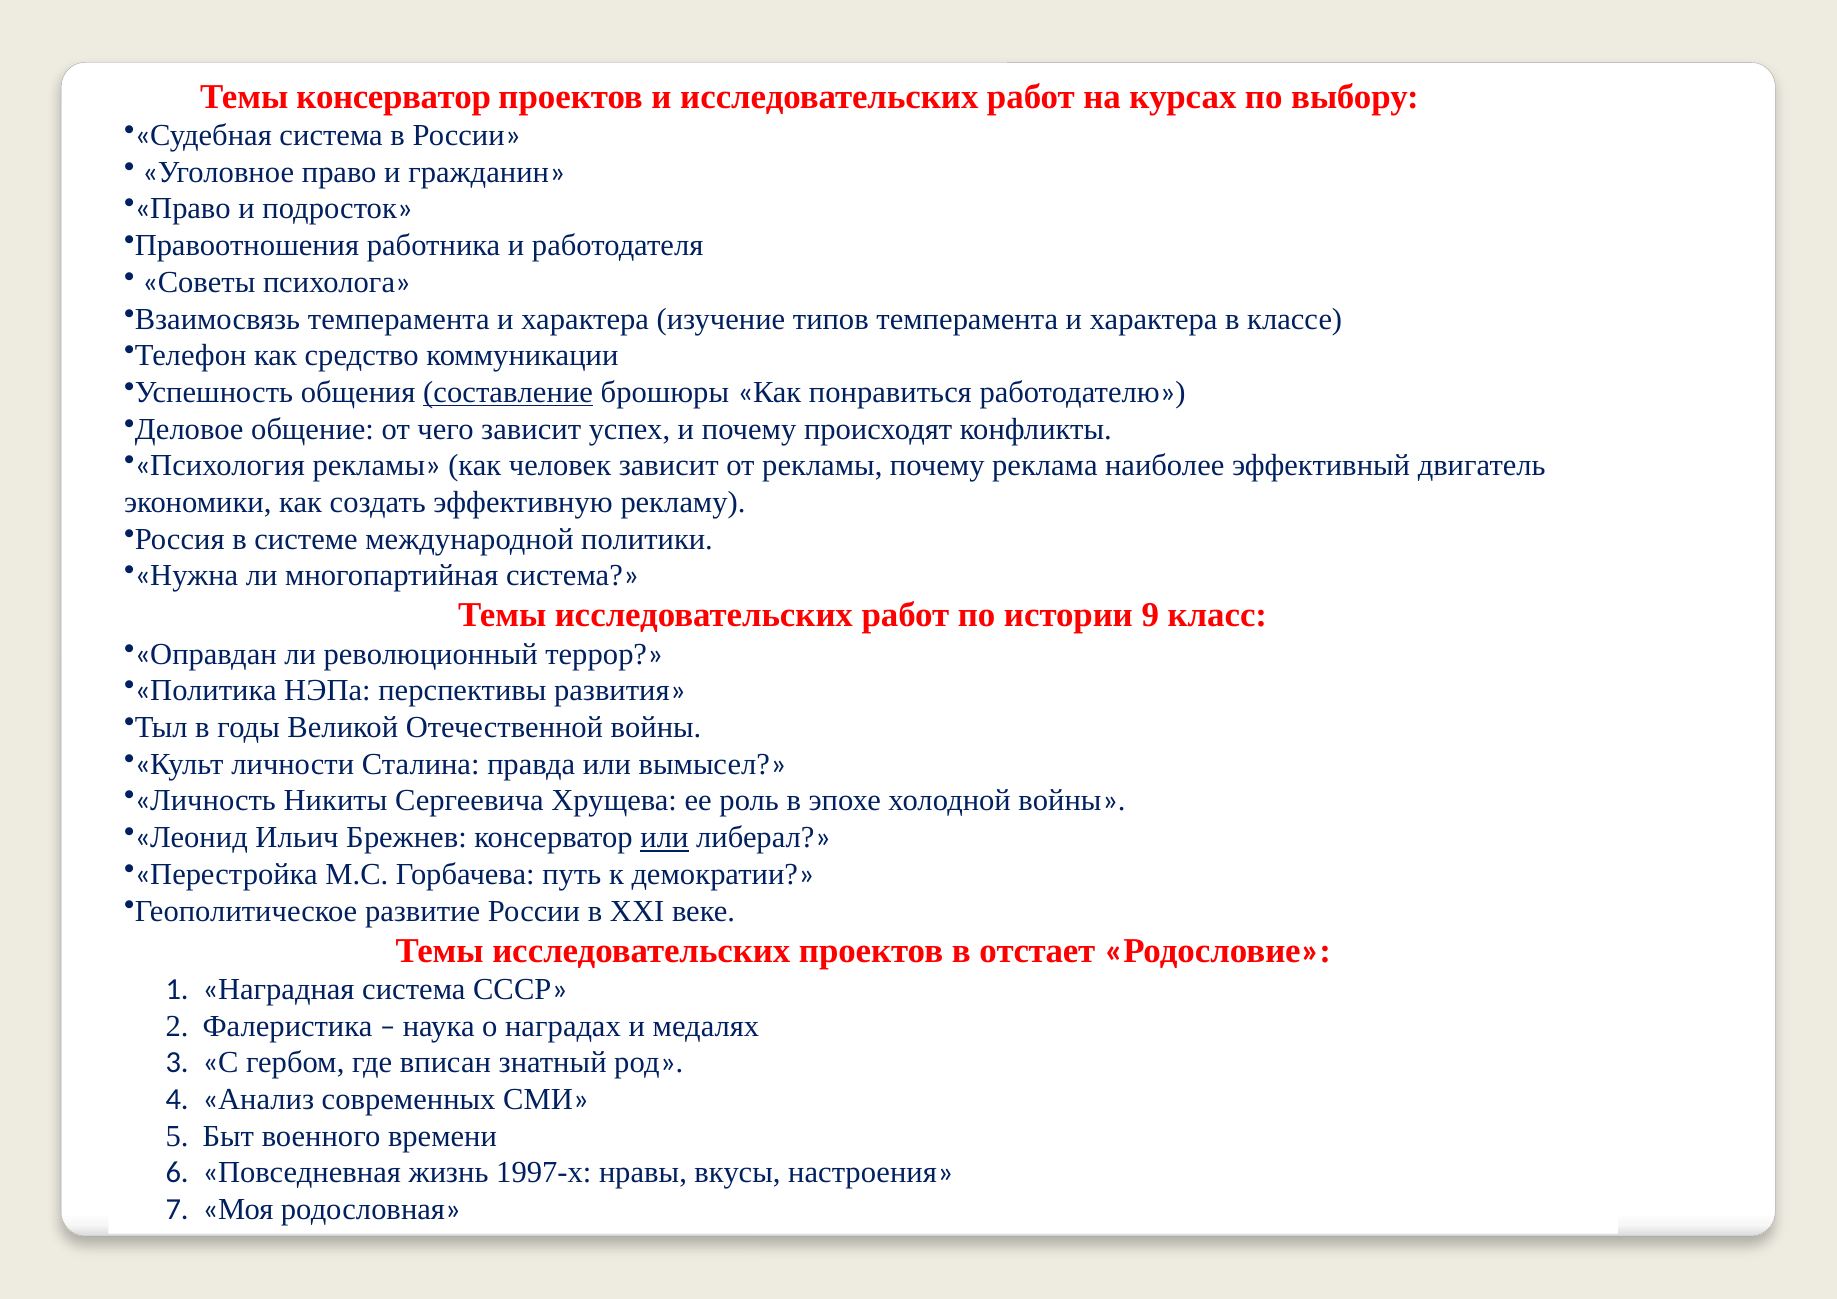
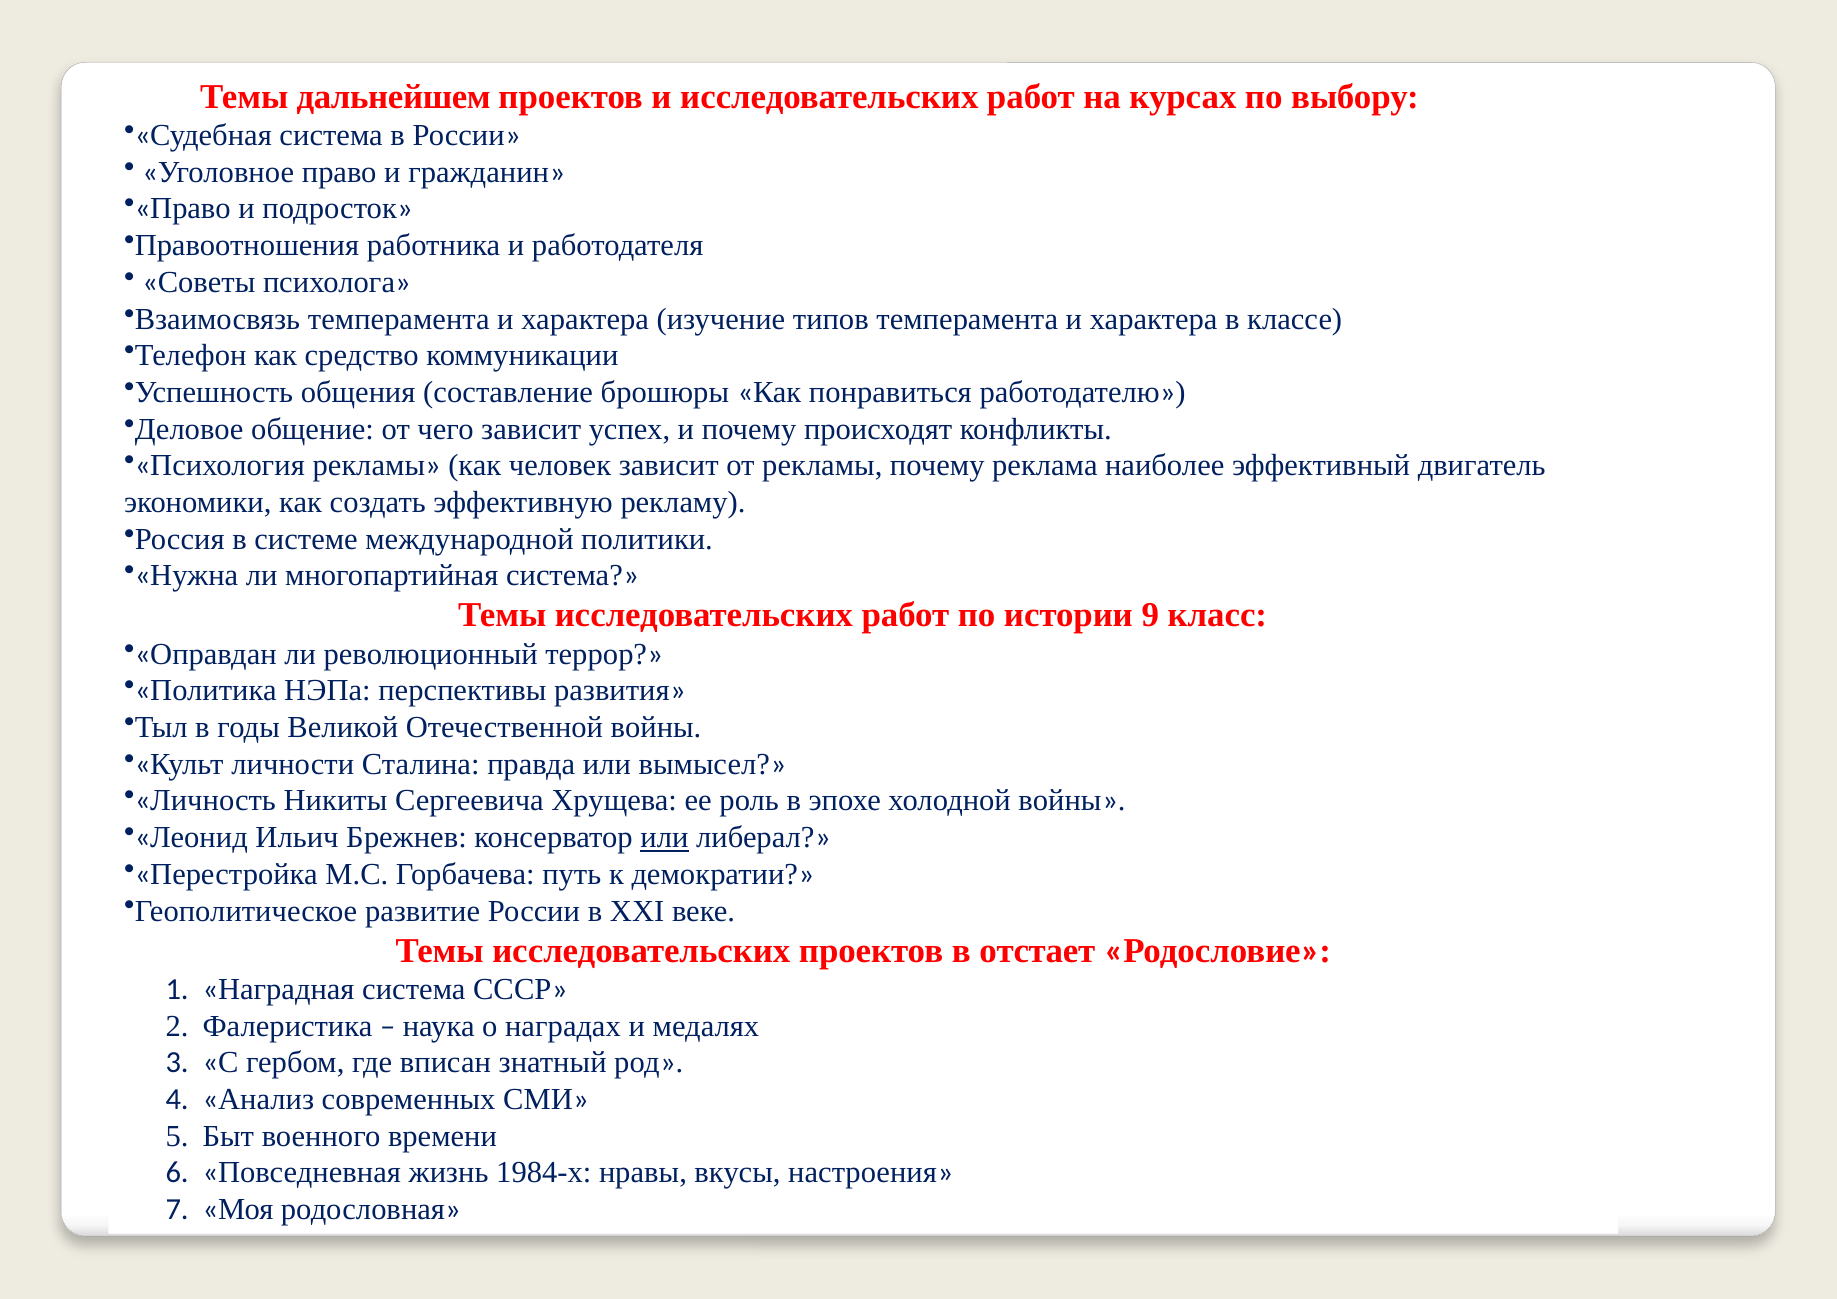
Темы консерватор: консерватор -> дальнейшем (394, 97)
составление underline: present -> none (508, 392)
1997-х: 1997-х -> 1984-х (544, 1173)
